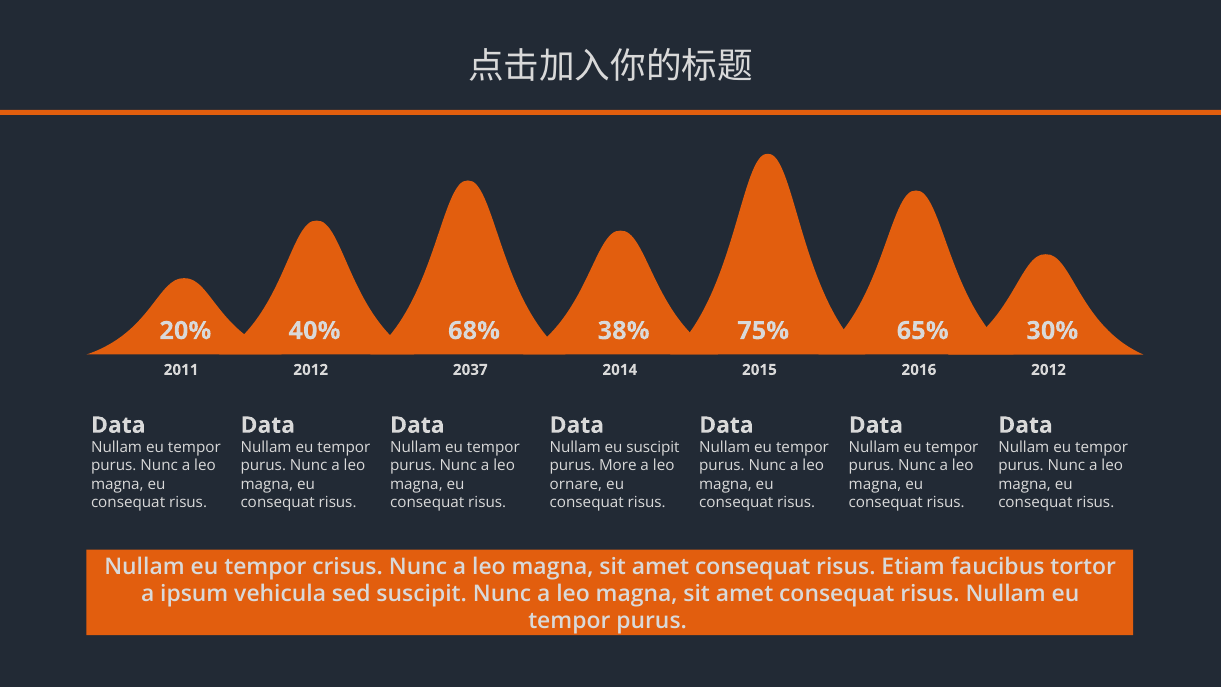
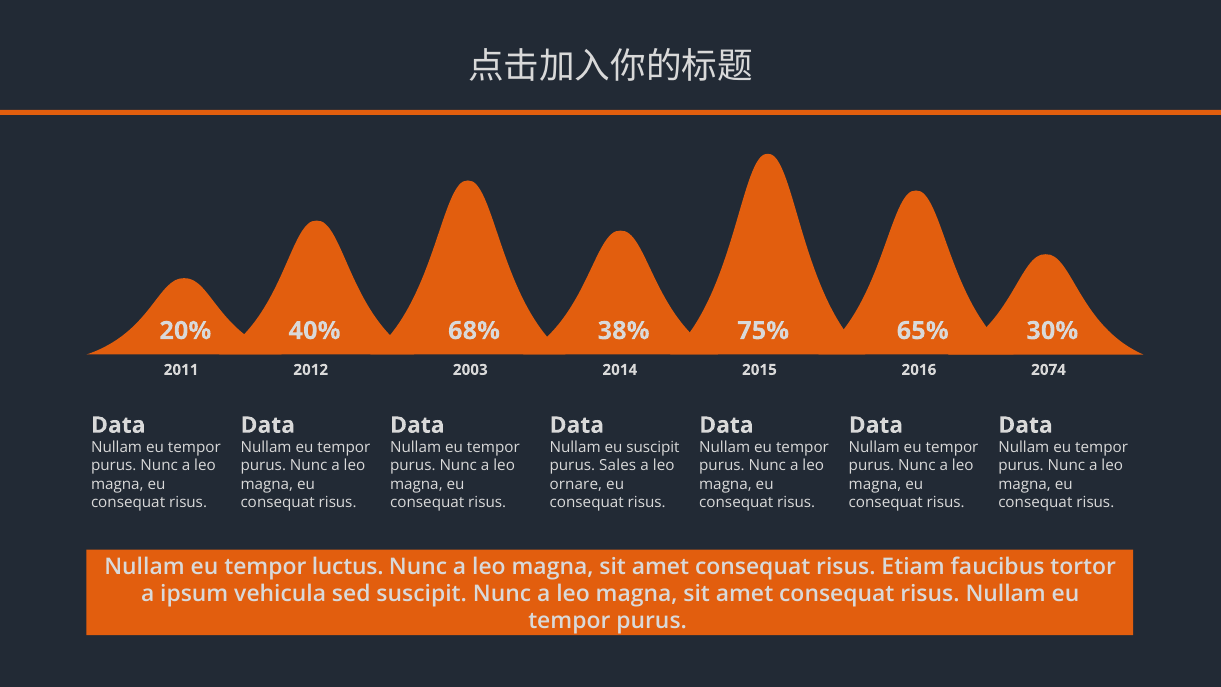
2037: 2037 -> 2003 (470, 370)
2014 2012: 2012 -> 2074 (1049, 370)
More: More -> Sales (618, 466)
crisus: crisus -> luctus (348, 566)
